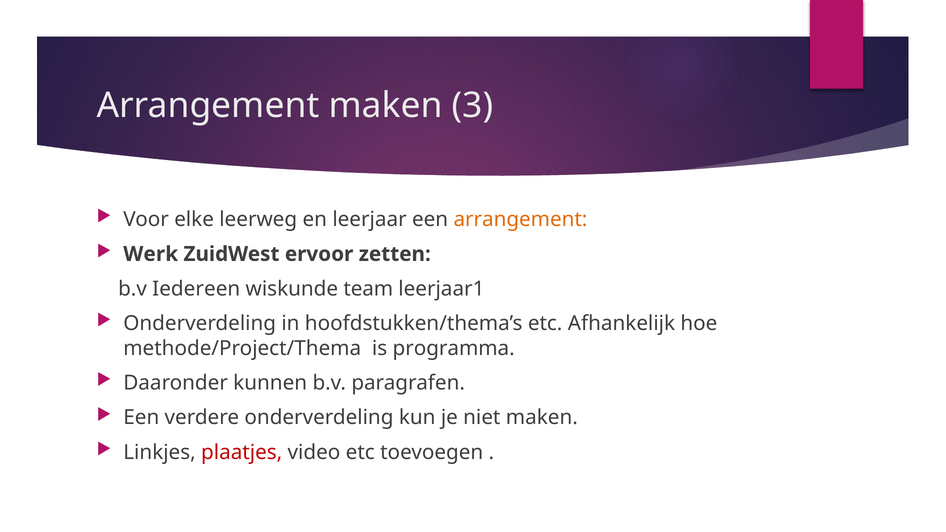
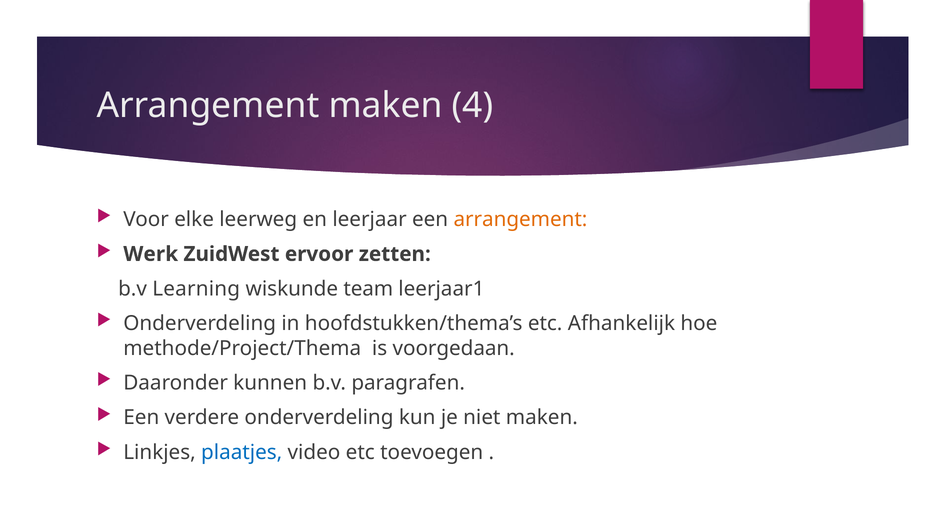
3: 3 -> 4 (472, 105)
Iedereen: Iedereen -> Learning (196, 289)
programma: programma -> voorgedaan (454, 348)
plaatjes colour: red -> blue (242, 452)
